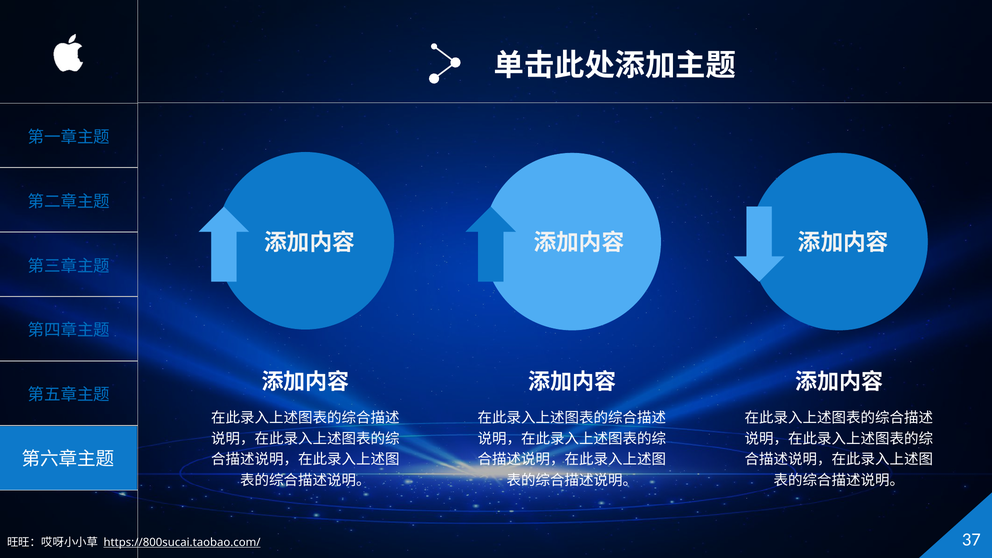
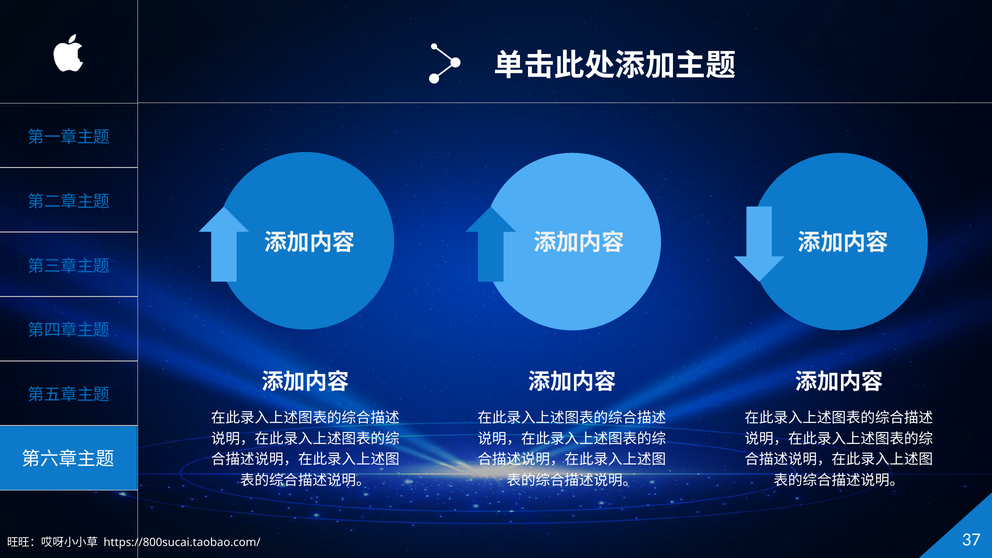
https://800sucai.taobao.com/ underline: present -> none (182, 542)
